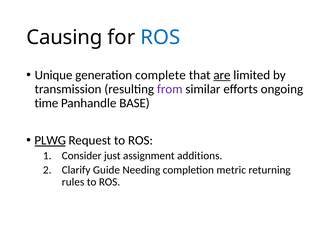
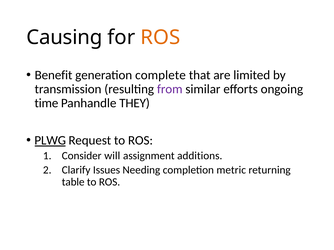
ROS colour: blue -> orange (160, 37)
Unique: Unique -> Benefit (54, 75)
are underline: present -> none (222, 75)
BASE: BASE -> THEY (135, 103)
just: just -> will (112, 156)
Guide: Guide -> Issues (107, 170)
rules: rules -> table (73, 182)
